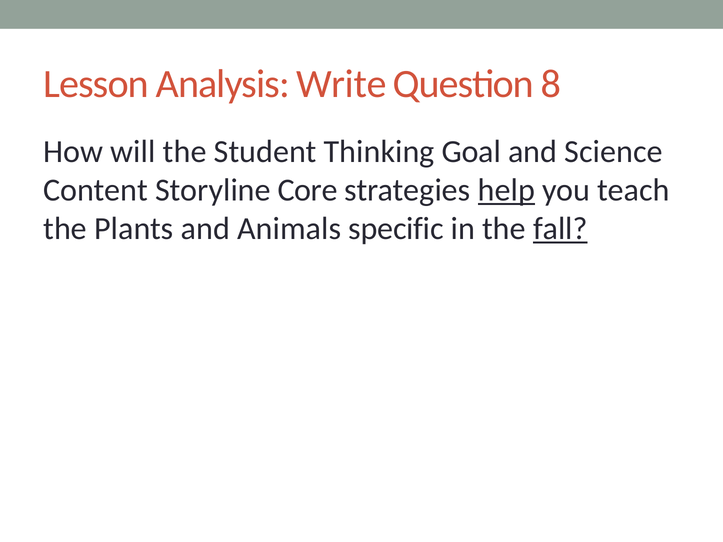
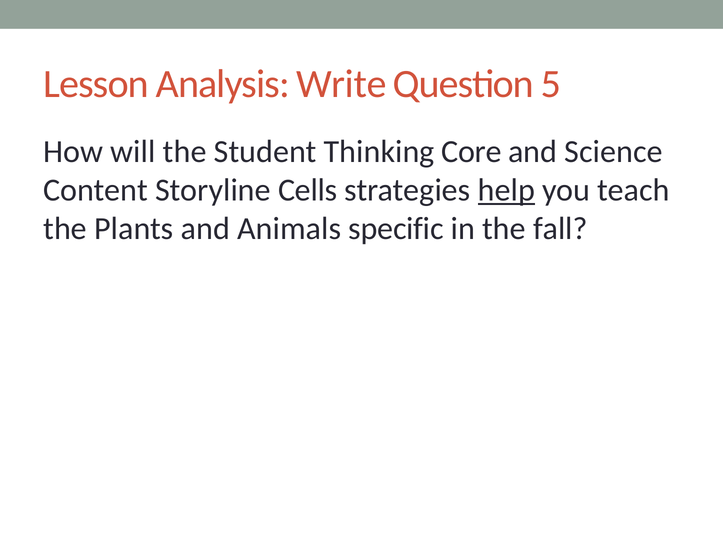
8: 8 -> 5 (551, 84)
Goal: Goal -> Core (471, 152)
Core: Core -> Cells (308, 190)
fall underline: present -> none (560, 229)
